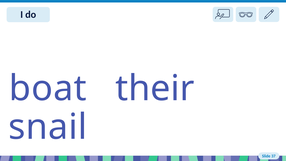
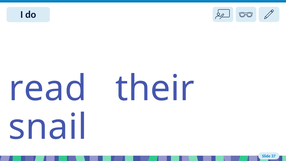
boat: boat -> read (48, 88)
